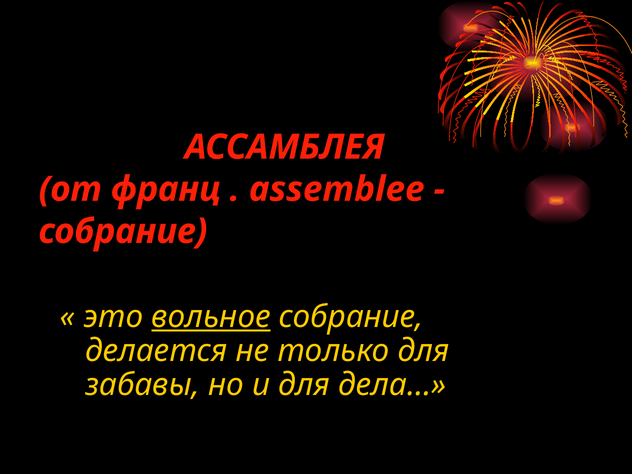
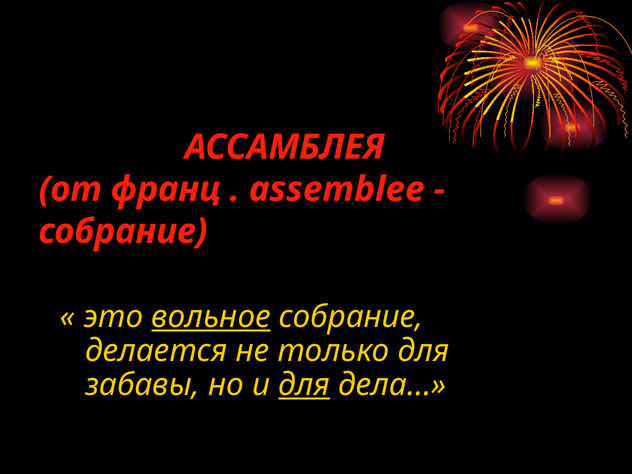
для underline: none -> present (304, 385)
